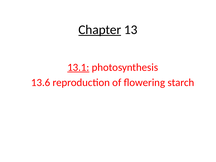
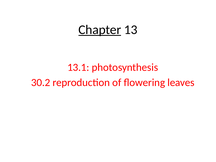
13.1 underline: present -> none (78, 67)
13.6: 13.6 -> 30.2 (41, 83)
starch: starch -> leaves (181, 83)
